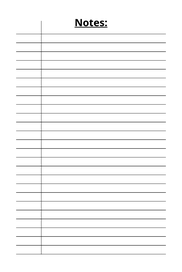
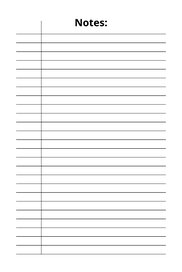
Notes underline: present -> none (91, 23)
